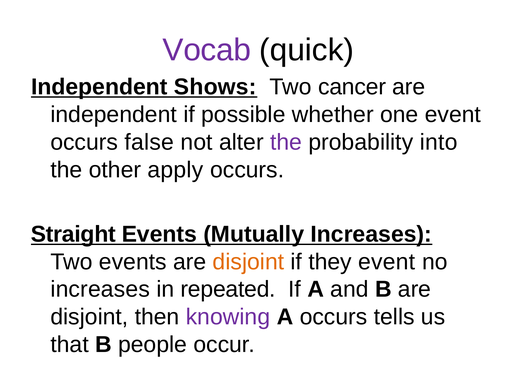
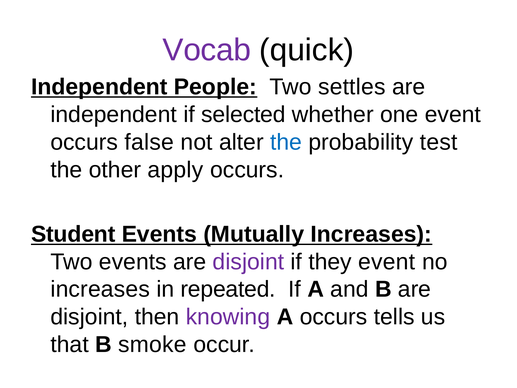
Shows: Shows -> People (215, 87)
cancer: cancer -> settles (352, 87)
possible: possible -> selected (243, 115)
the colour: purple -> blue (286, 142)
into: into -> test (439, 142)
Straight: Straight -> Student (73, 234)
disjoint colour: orange -> purple (248, 262)
people: people -> smoke (152, 344)
